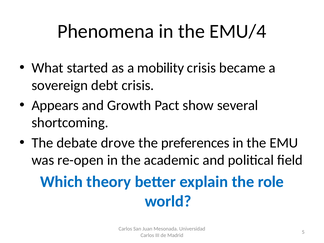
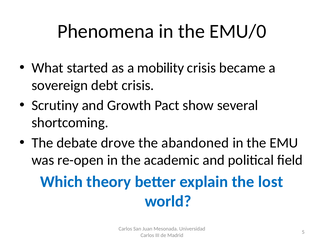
EMU/4: EMU/4 -> EMU/0 (238, 31)
Appears: Appears -> Scrutiny (55, 105)
preferences: preferences -> abandoned (195, 143)
role: role -> lost (271, 182)
